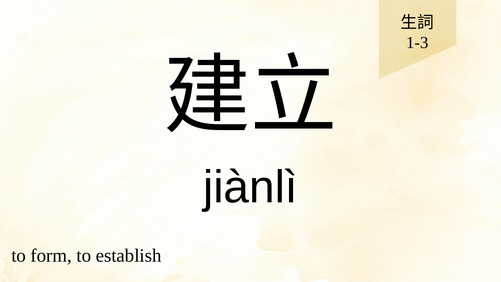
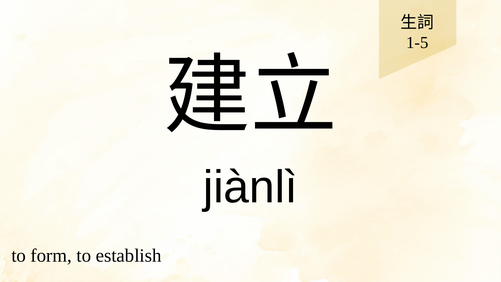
1-3: 1-3 -> 1-5 (417, 43)
